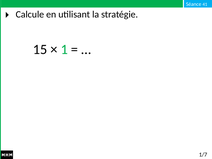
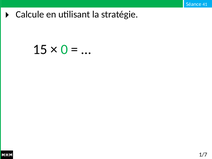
1: 1 -> 0 (64, 49)
